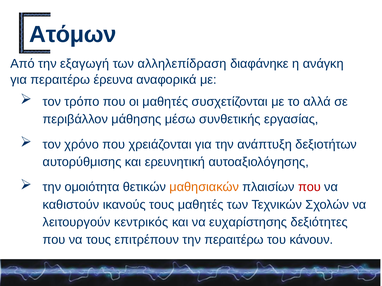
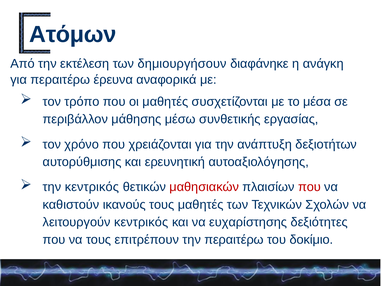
εξαγωγή: εξαγωγή -> εκτέλεση (85, 64)
αλληλεπίδραση: αλληλεπίδραση -> δημιουργήσουν (182, 64)
αλλά: αλλά -> μέσα (317, 102)
την ομοιότητα: ομοιότητα -> κεντρικός (92, 187)
μαθησιακών colour: orange -> red (204, 187)
κάνουν: κάνουν -> δοκίμιο (311, 240)
